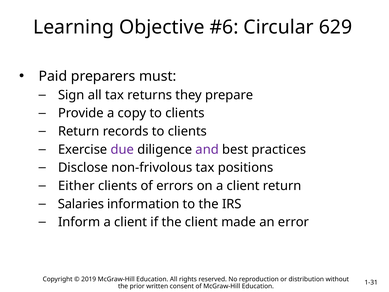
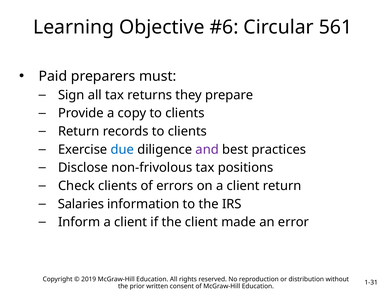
629: 629 -> 561 (335, 27)
due colour: purple -> blue (122, 149)
Either: Either -> Check (76, 186)
